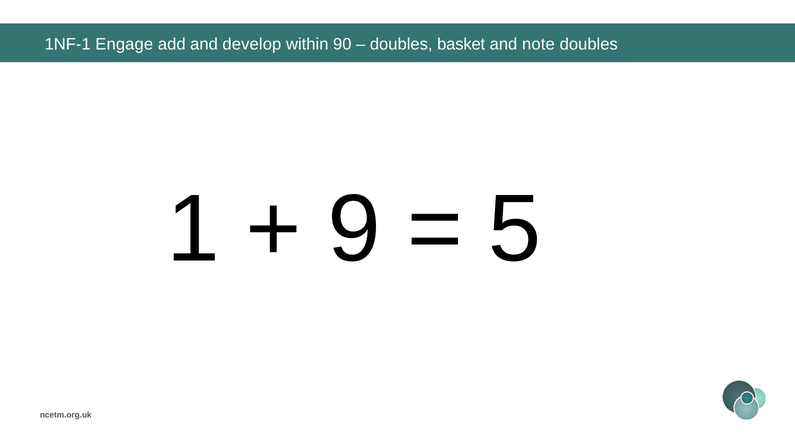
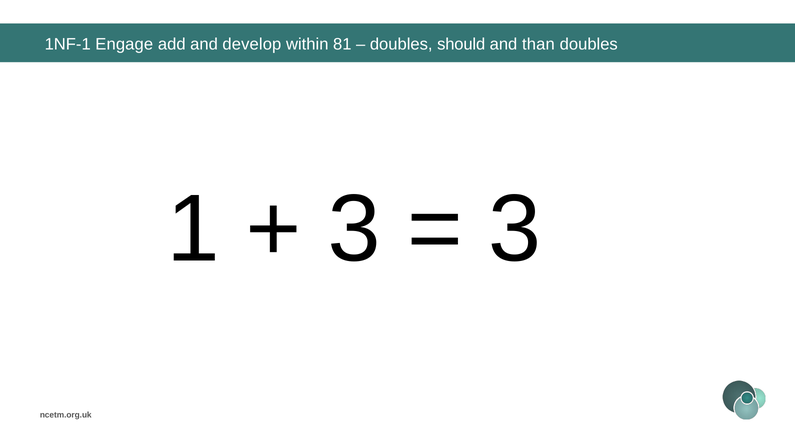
90: 90 -> 81 (342, 44)
basket: basket -> should (461, 44)
note: note -> than (538, 44)
9: 9 -> 3 (354, 230)
5: 5 -> 3 (515, 230)
